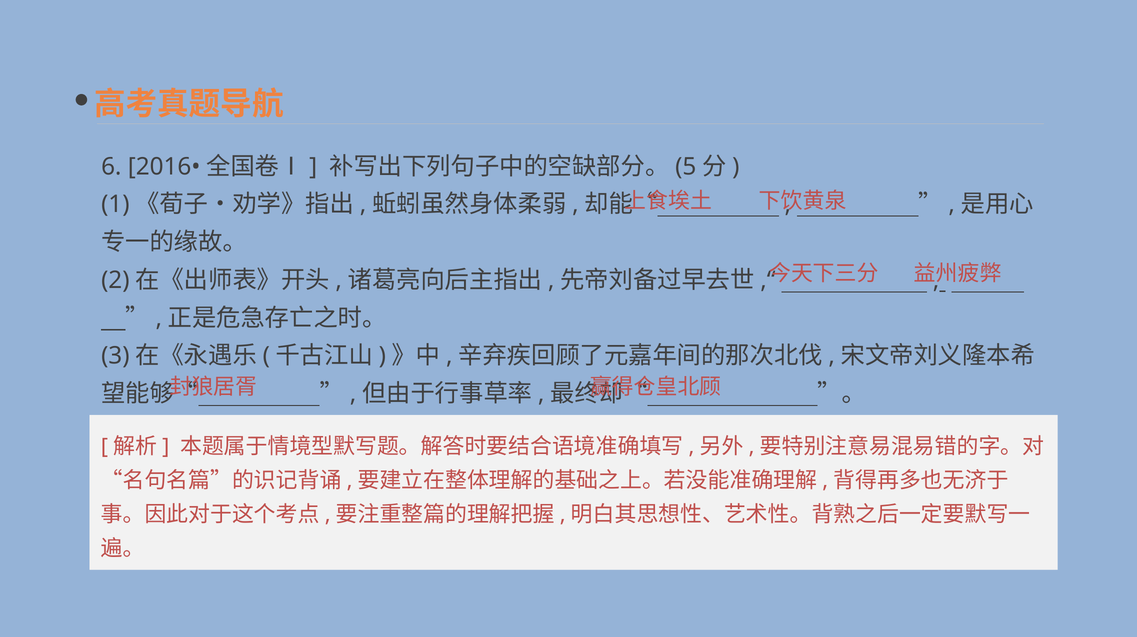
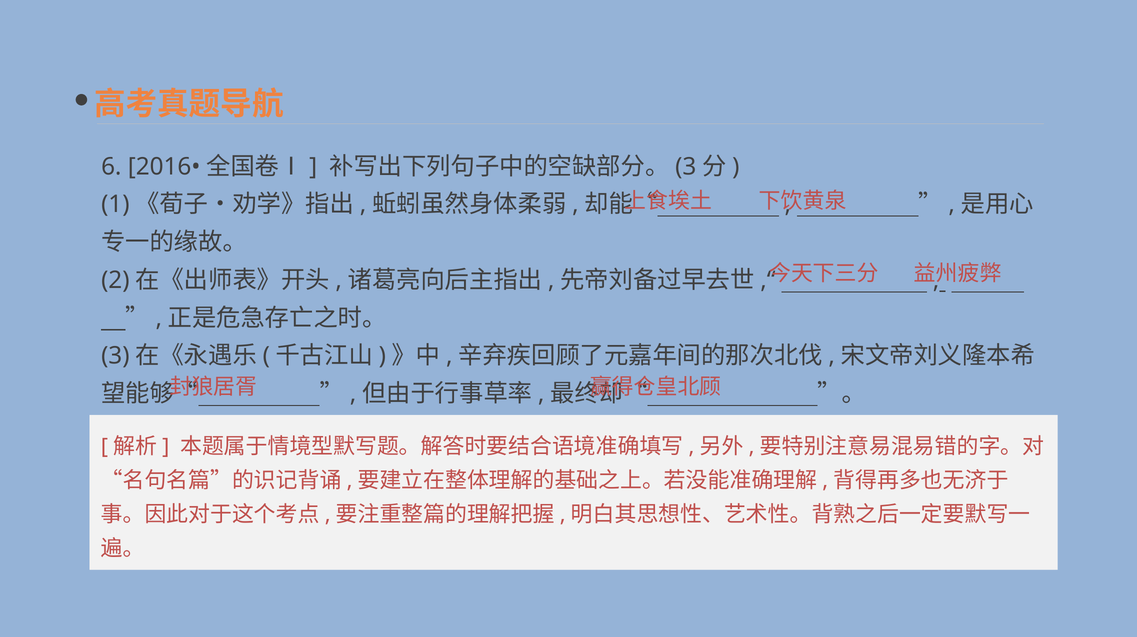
5: 5 -> 3 (686, 167)
